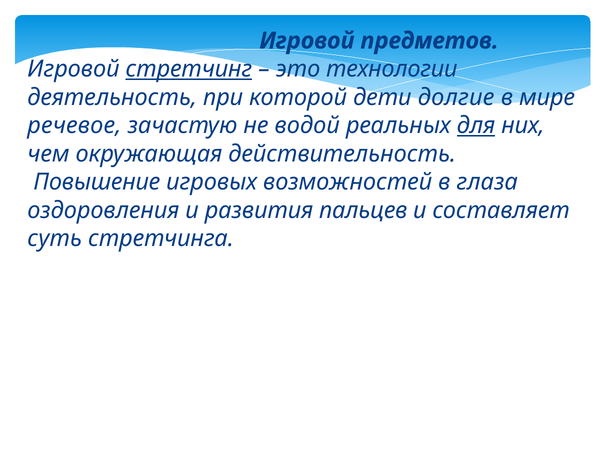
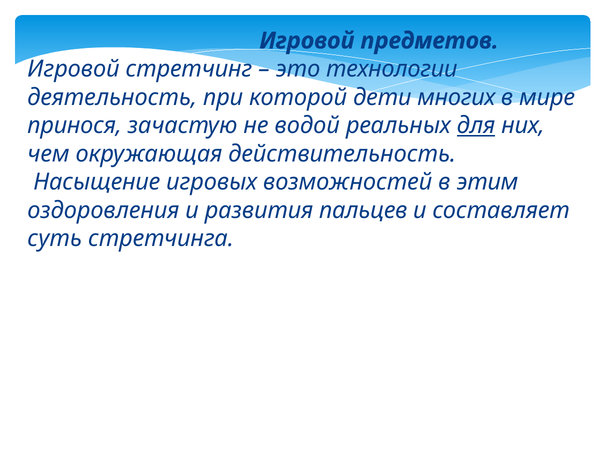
стретчинг underline: present -> none (189, 69)
долгие: долгие -> многих (456, 97)
речевое: речевое -> принося (75, 125)
Повышение: Повышение -> Насыщение (97, 182)
глаза: глаза -> этим (487, 182)
